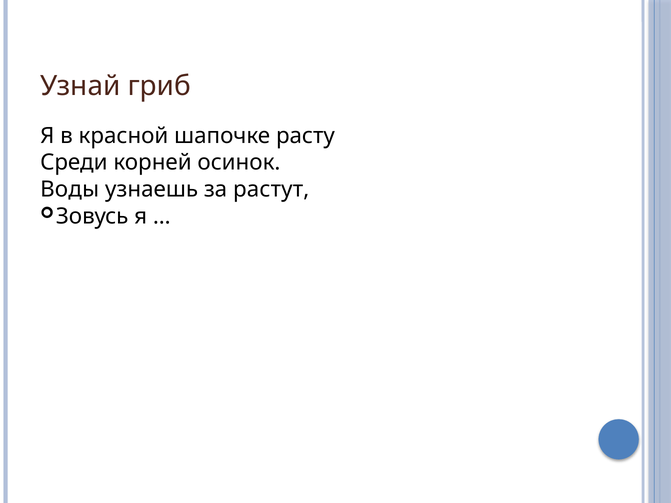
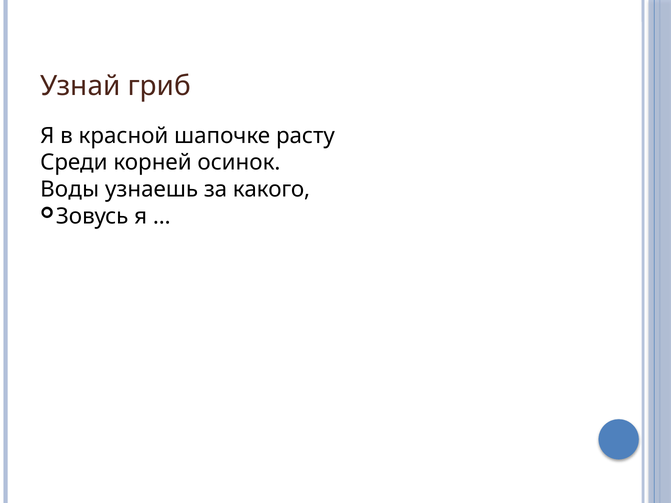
растут: растут -> какого (271, 189)
